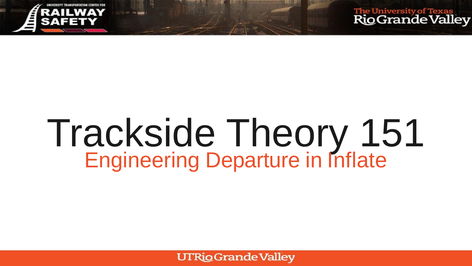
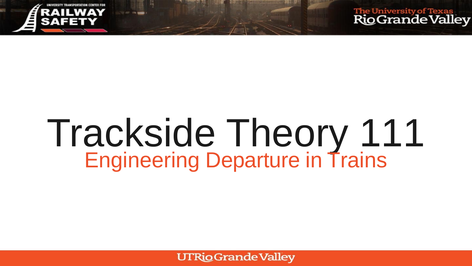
151: 151 -> 111 (392, 133)
Inflate: Inflate -> Trains (357, 160)
